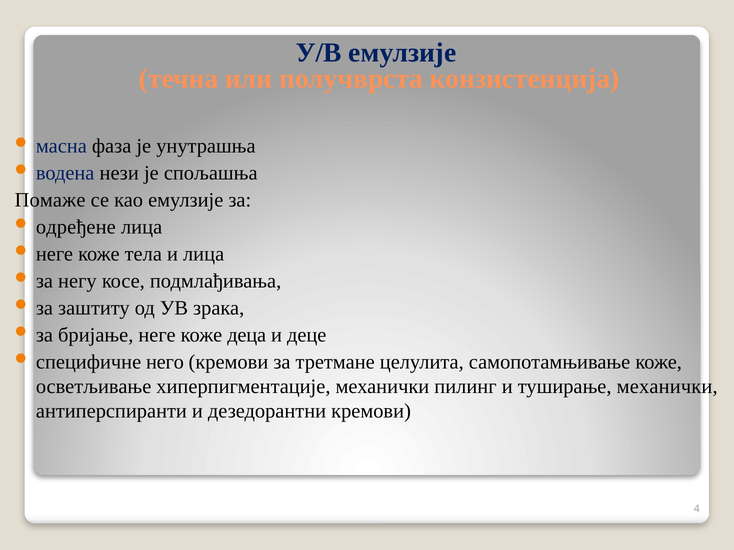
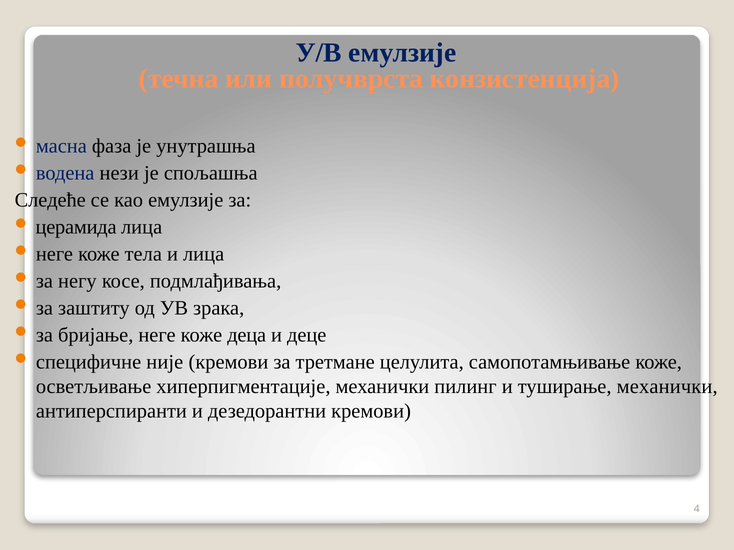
Помаже: Помаже -> Следеће (50, 200)
одређене: одређене -> церамида (76, 227)
него: него -> није (165, 362)
